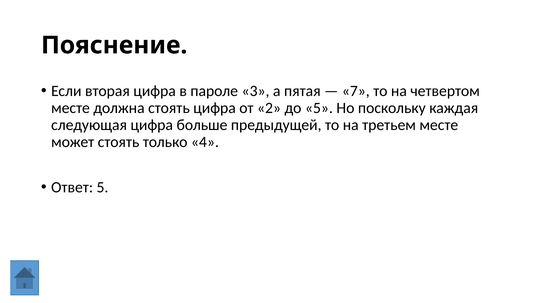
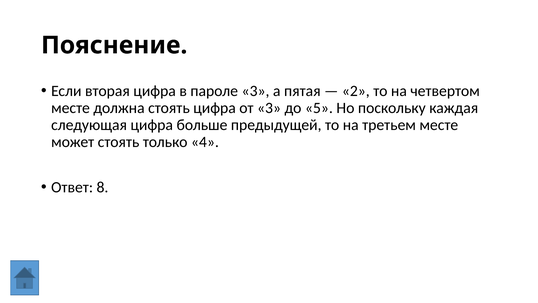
7: 7 -> 2 (356, 91)
от 2: 2 -> 3 (269, 108)
Ответ 5: 5 -> 8 (103, 187)
